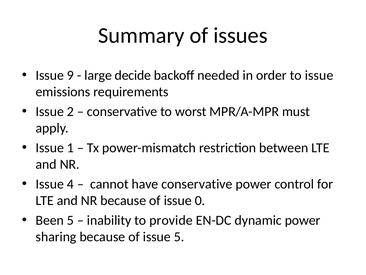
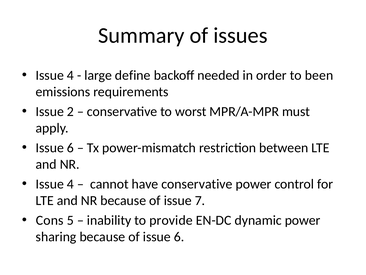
9: 9 -> 4 (70, 75)
decide: decide -> define (133, 75)
to issue: issue -> been (319, 75)
1: 1 -> 6 (70, 148)
0: 0 -> 7 (200, 200)
Been: Been -> Cons (50, 220)
of issue 5: 5 -> 6 (179, 236)
